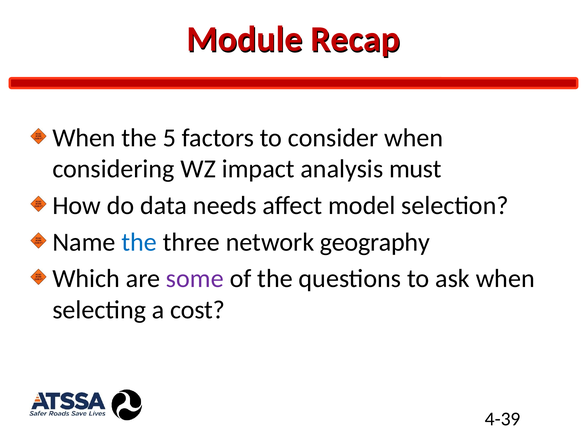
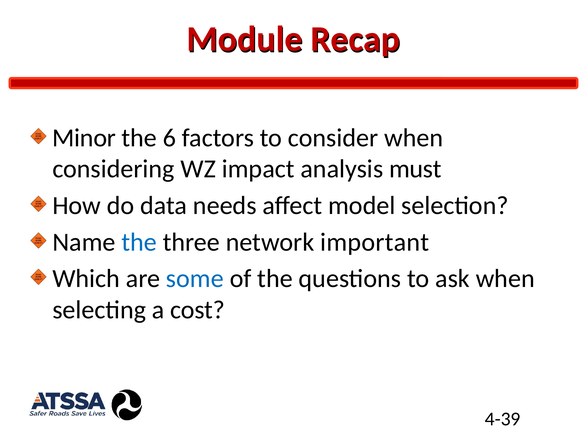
When: When -> Minor (84, 138)
5: 5 -> 6 (169, 138)
geography: geography -> important (375, 242)
some colour: purple -> blue (195, 279)
